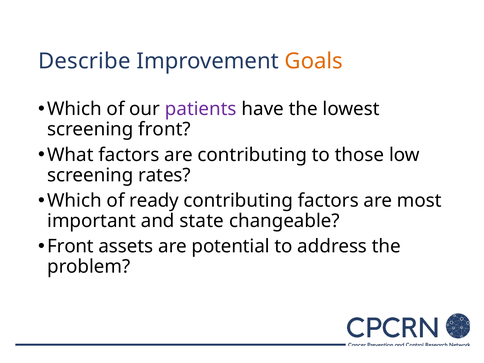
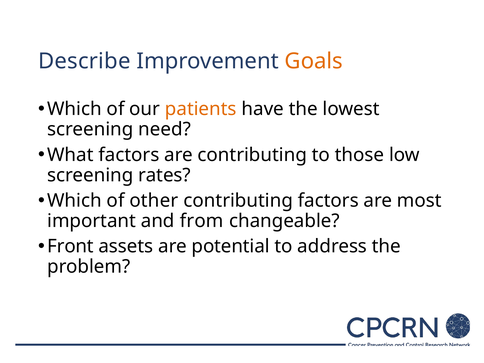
patients colour: purple -> orange (201, 109)
screening front: front -> need (165, 129)
ready: ready -> other (154, 201)
state: state -> from (202, 221)
